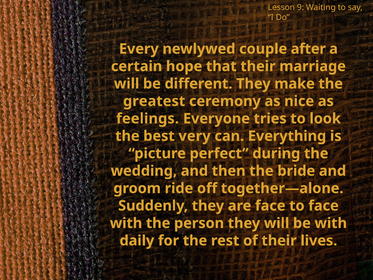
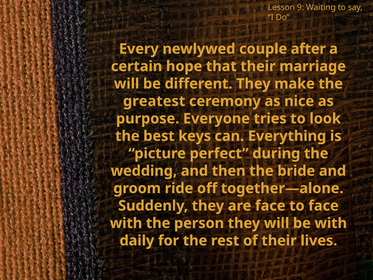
feelings: feelings -> purpose (148, 119)
very: very -> keys (195, 136)
